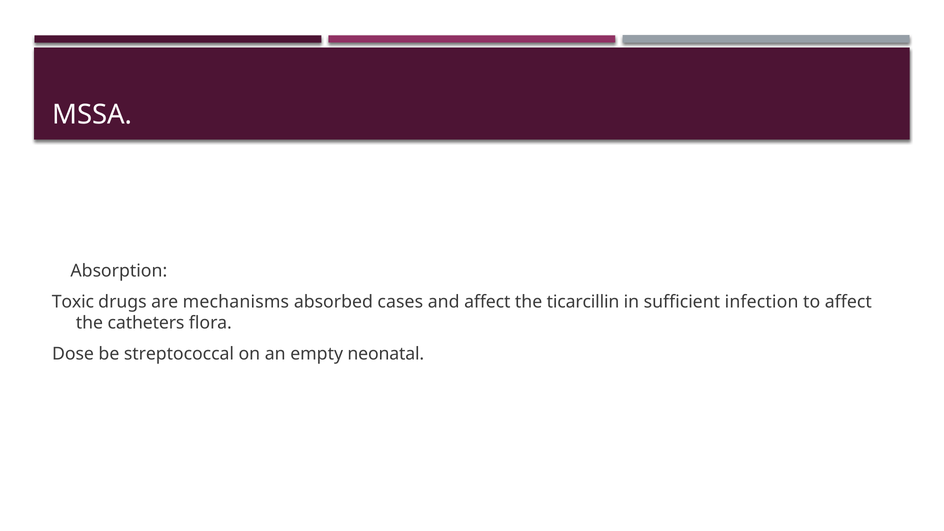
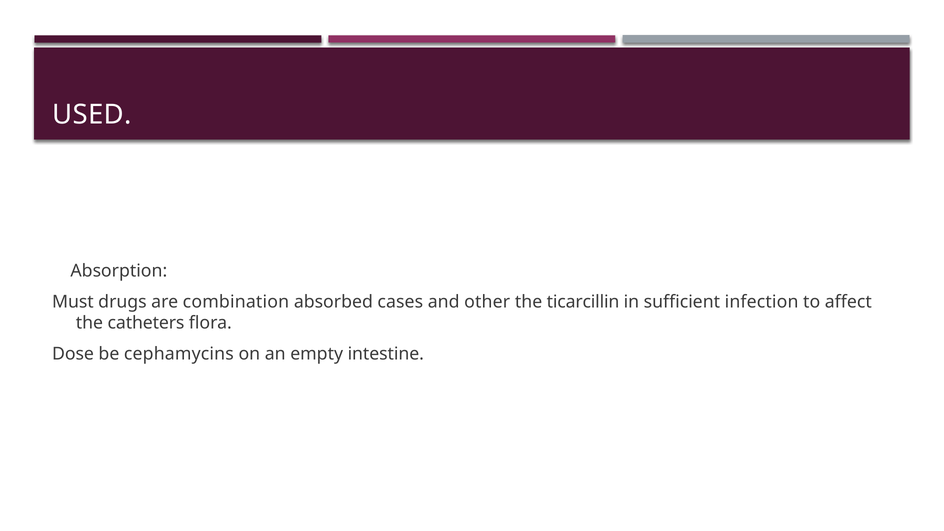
MSSA: MSSA -> USED (92, 115)
Toxic: Toxic -> Must (73, 302)
mechanisms: mechanisms -> combination (236, 302)
and affect: affect -> other (487, 302)
streptococcal: streptococcal -> cephamycins (179, 354)
neonatal: neonatal -> intestine (386, 354)
